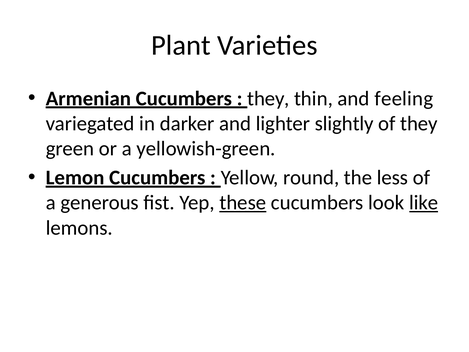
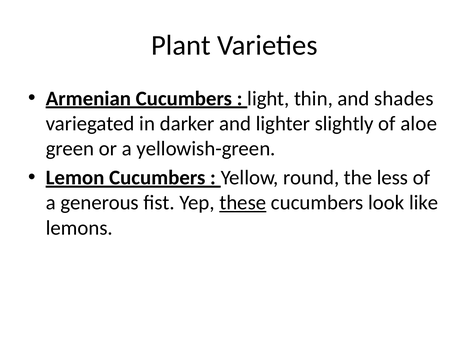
they: they -> light (268, 98)
feeling: feeling -> shades (404, 98)
of they: they -> aloe (419, 123)
like underline: present -> none (424, 203)
